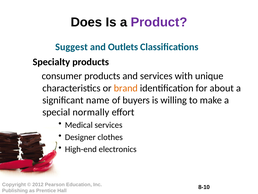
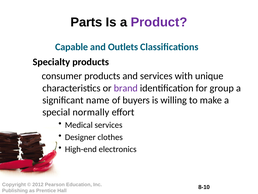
Does: Does -> Parts (86, 22)
Suggest: Suggest -> Capable (72, 47)
brand colour: orange -> purple (126, 88)
about: about -> group (222, 88)
